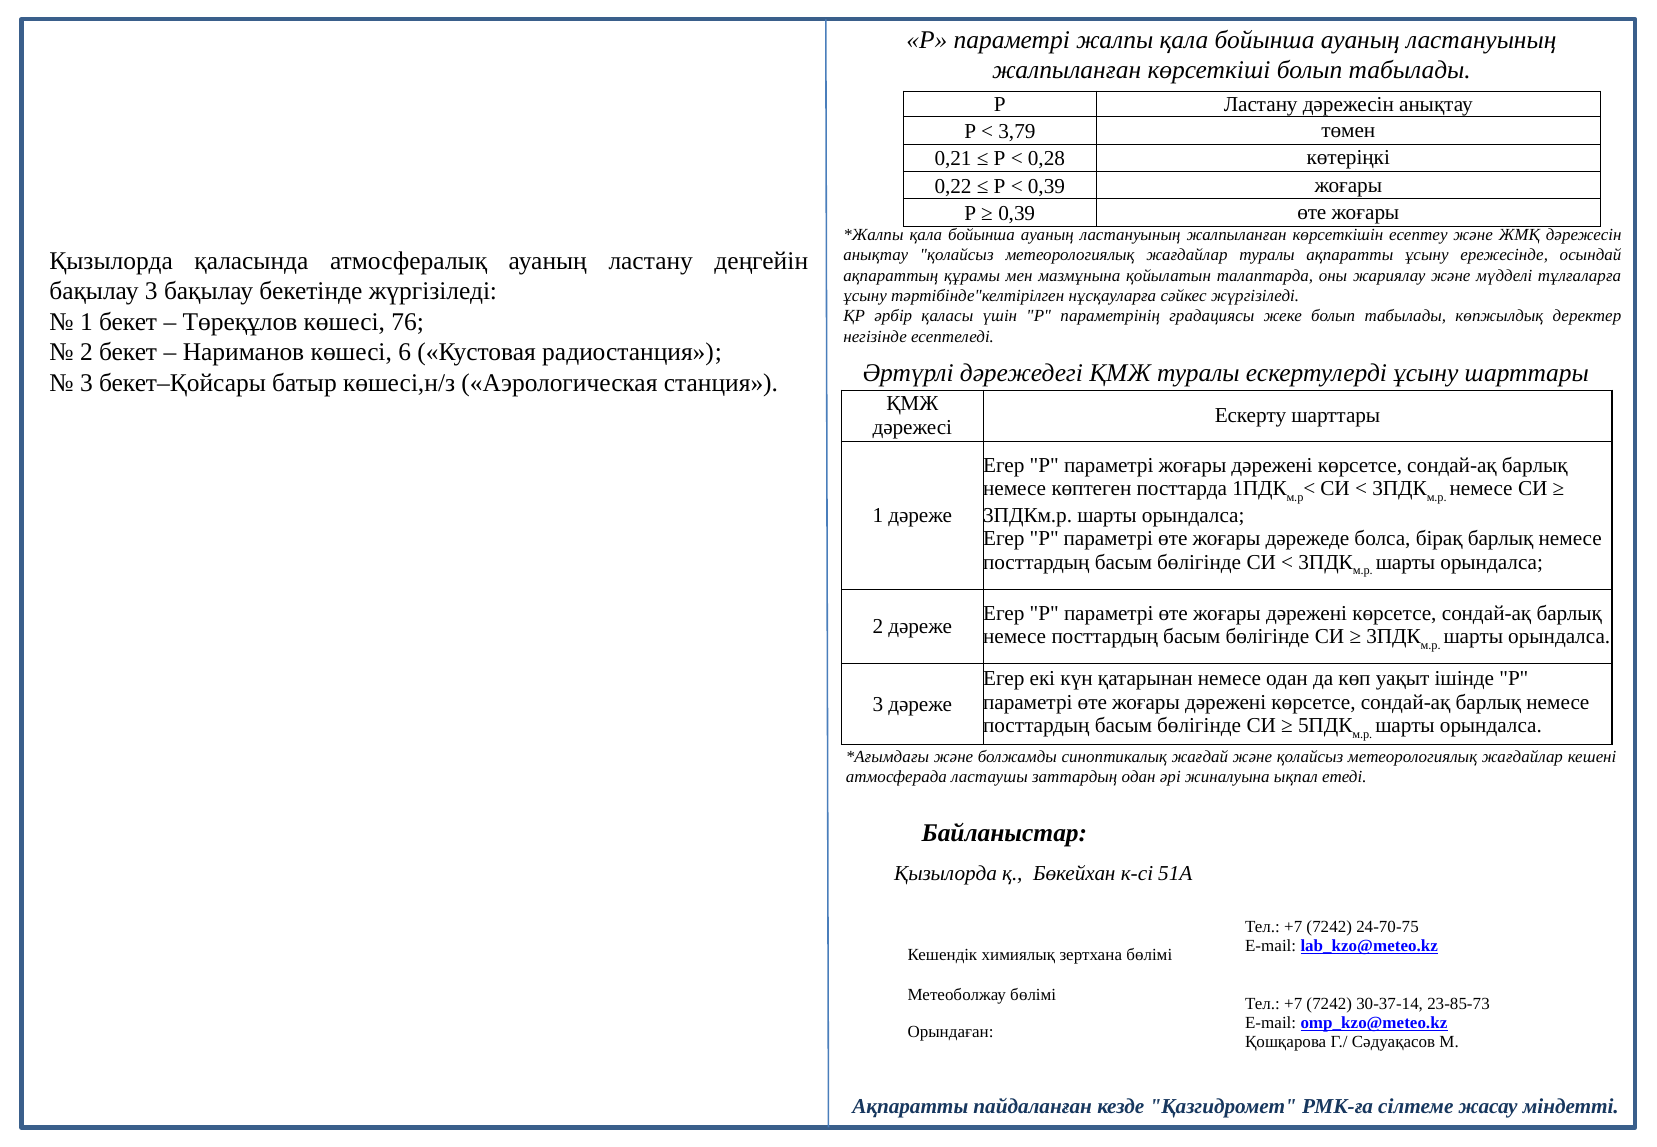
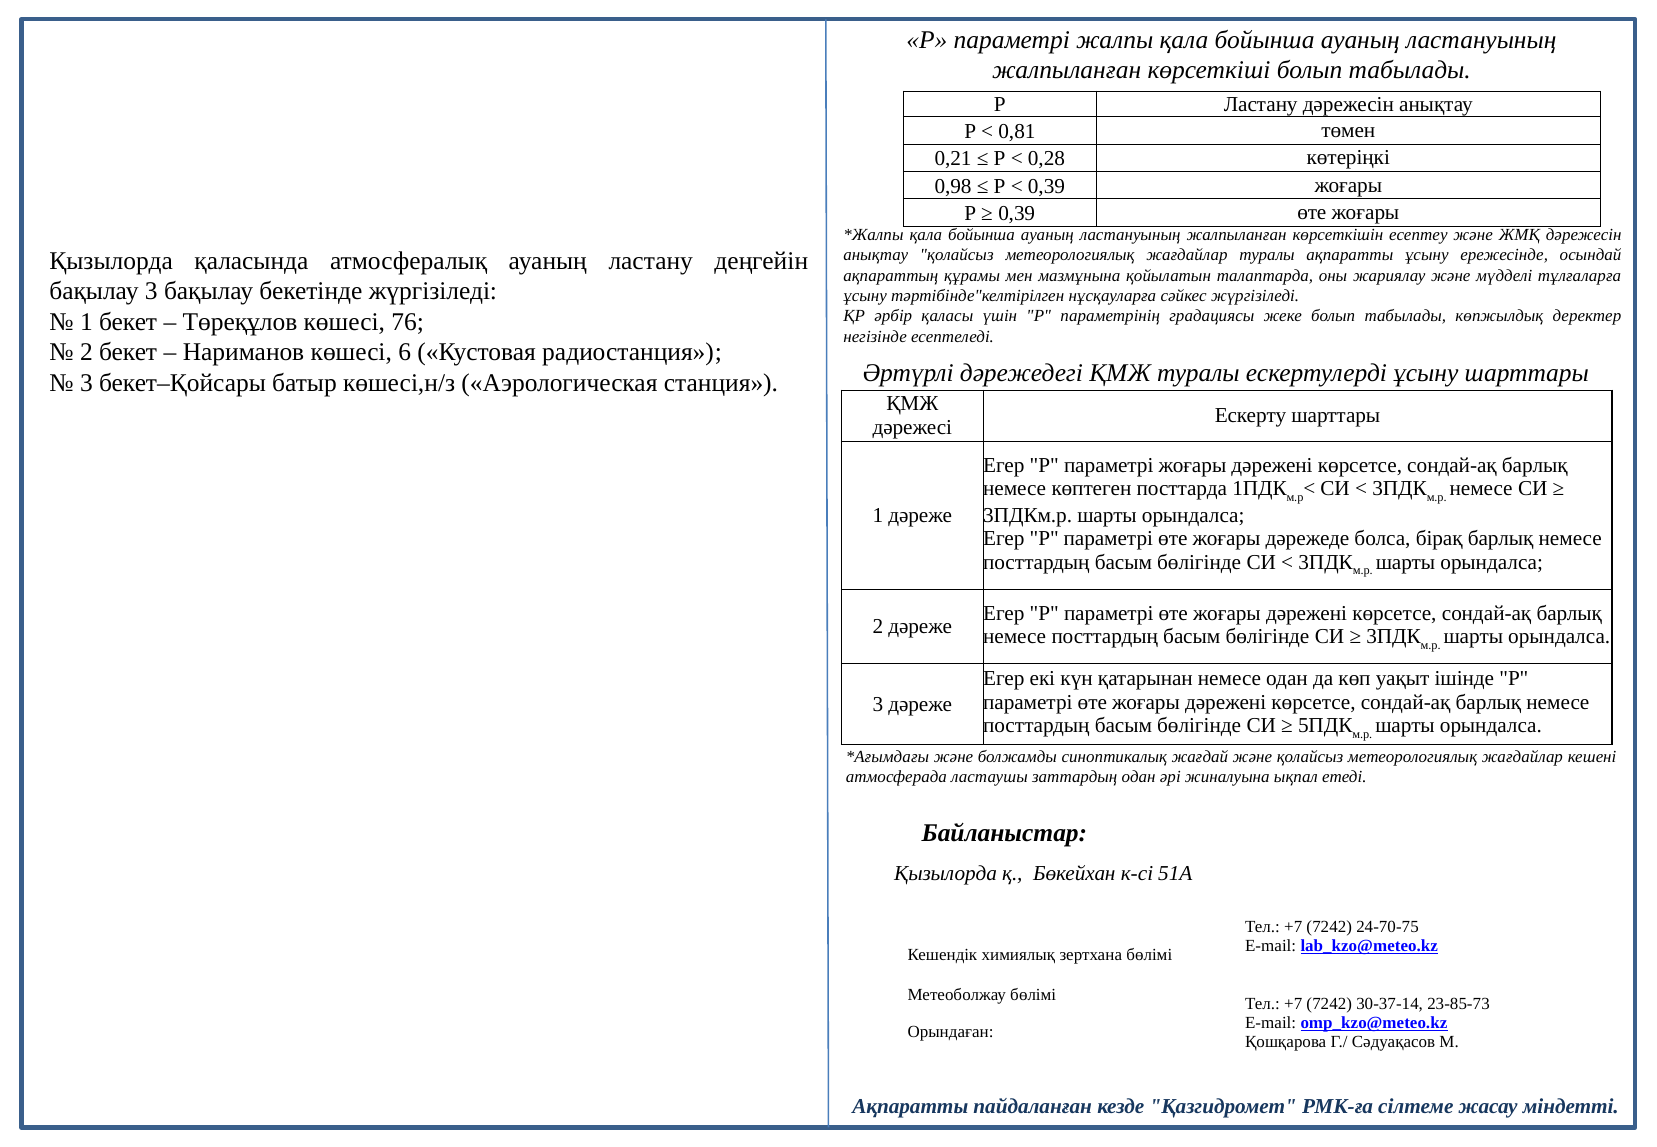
3,79: 3,79 -> 0,81 (1017, 131)
0,22: 0,22 -> 0,98 (953, 186)
